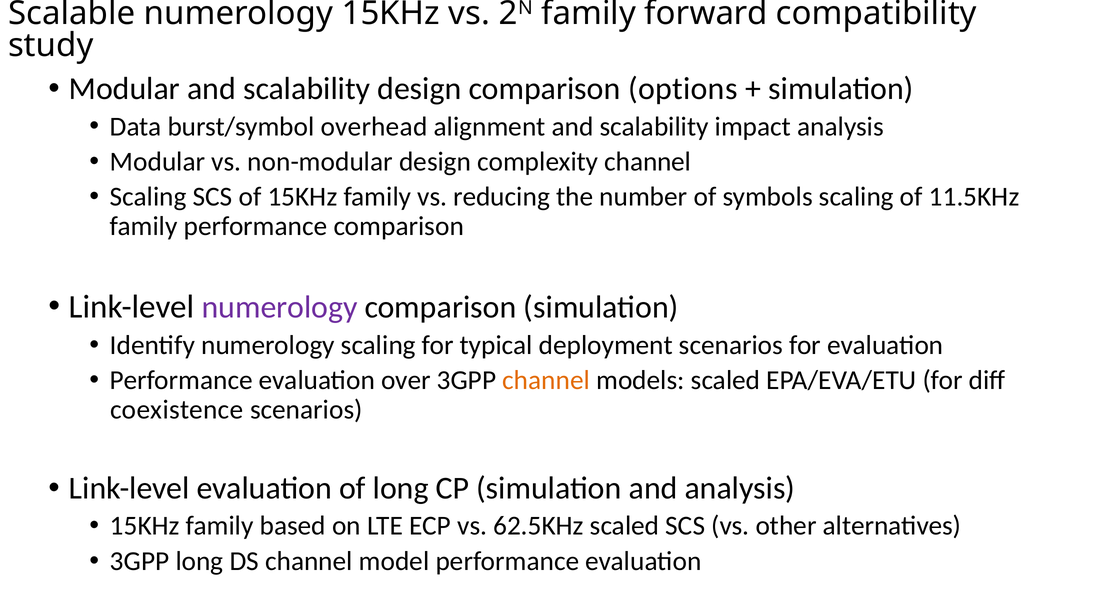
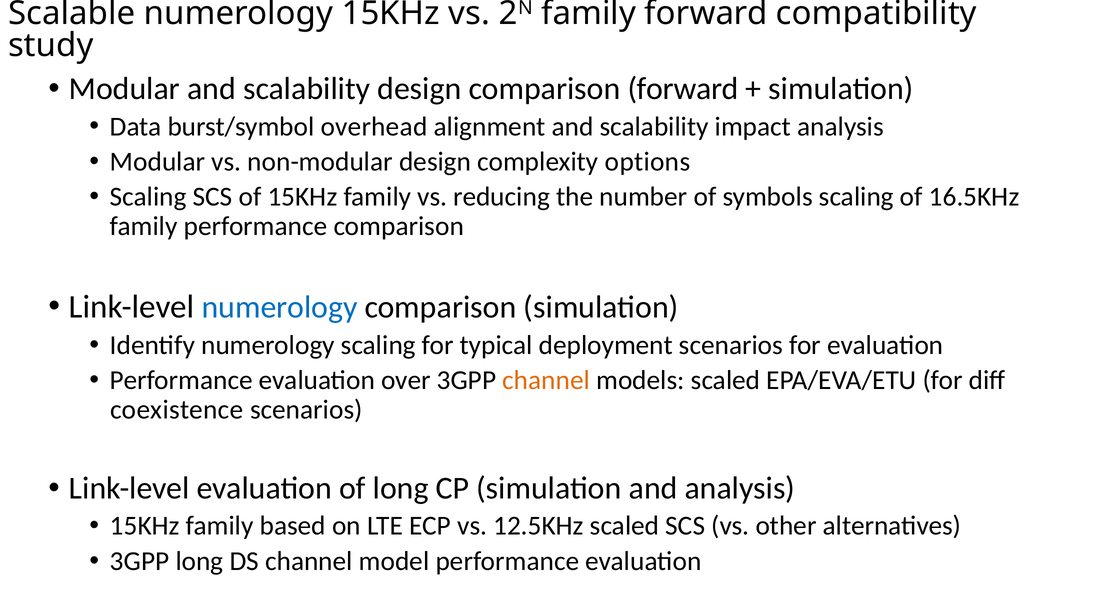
comparison options: options -> forward (683, 89)
complexity channel: channel -> options (648, 162)
11.5KHz: 11.5KHz -> 16.5KHz (974, 197)
numerology colour: purple -> blue (280, 307)
62.5KHz: 62.5KHz -> 12.5KHz (539, 526)
